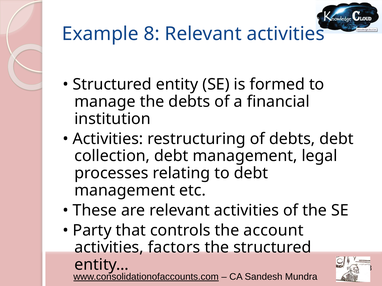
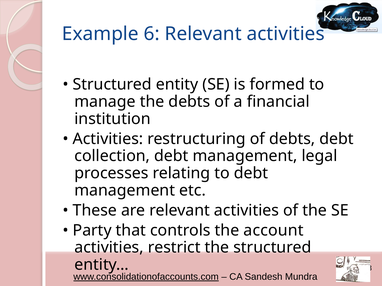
8: 8 -> 6 (152, 34)
factors: factors -> restrict (174, 248)
